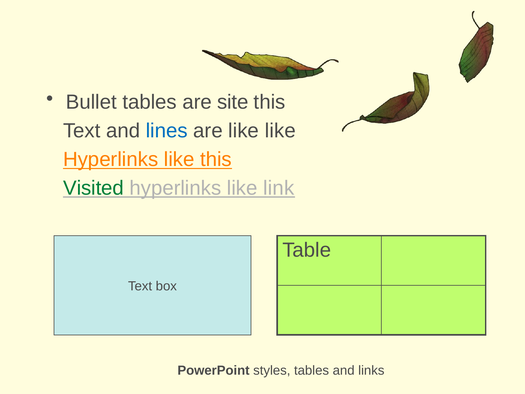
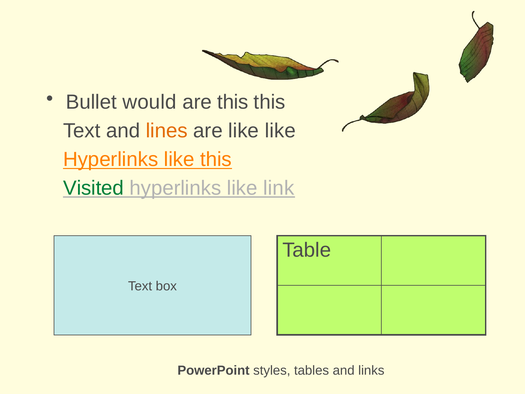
Bullet tables: tables -> would (149, 102)
are site: site -> this (233, 102)
lines colour: blue -> orange (167, 131)
